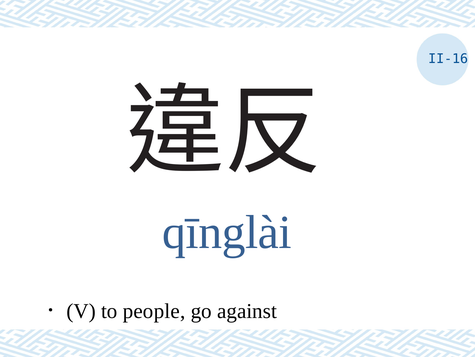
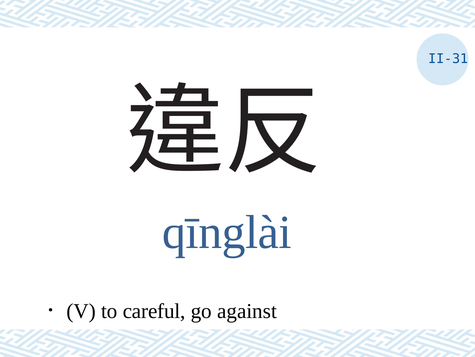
II-16: II-16 -> II-31 (448, 59)
people: people -> careful (154, 311)
